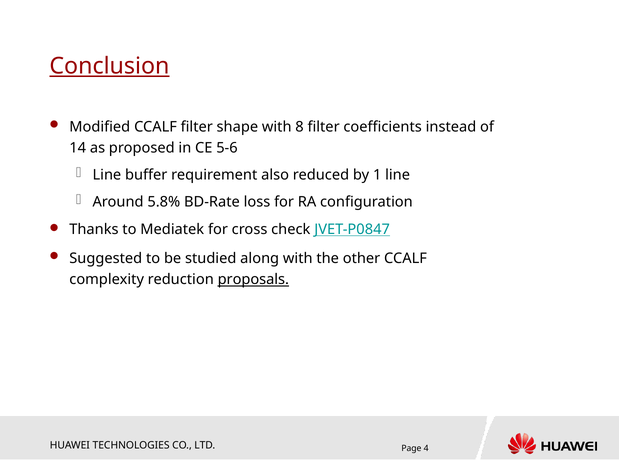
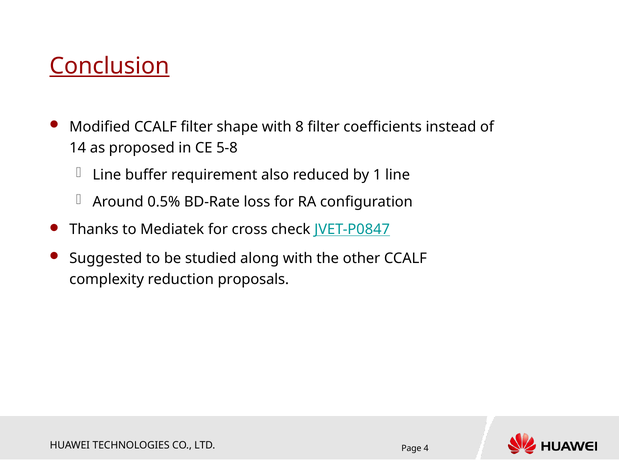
5-6: 5-6 -> 5-8 (227, 148)
5.8%: 5.8% -> 0.5% (164, 202)
proposals underline: present -> none (253, 280)
